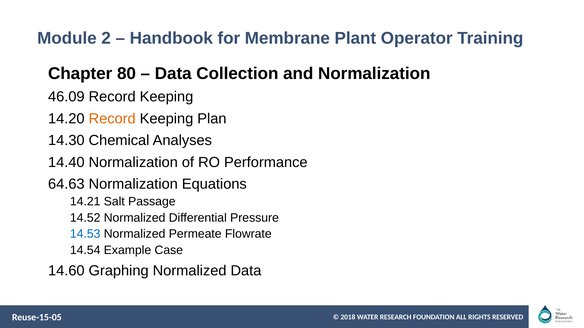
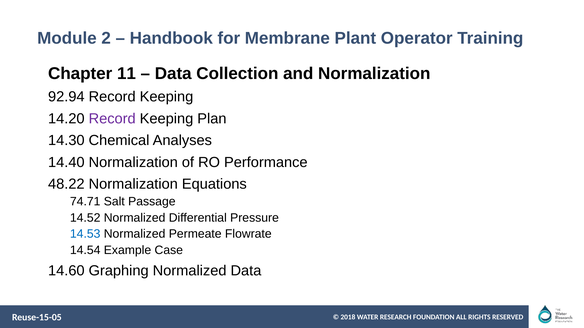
80: 80 -> 11 (126, 74)
46.09: 46.09 -> 92.94 (66, 97)
Record colour: orange -> purple (112, 119)
64.63: 64.63 -> 48.22 (66, 184)
14.21: 14.21 -> 74.71 (85, 202)
